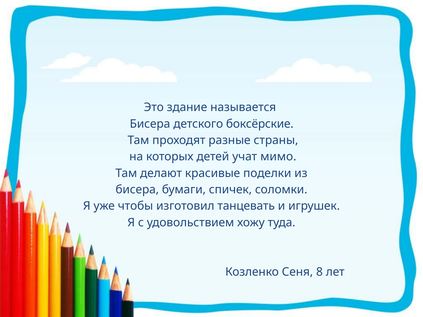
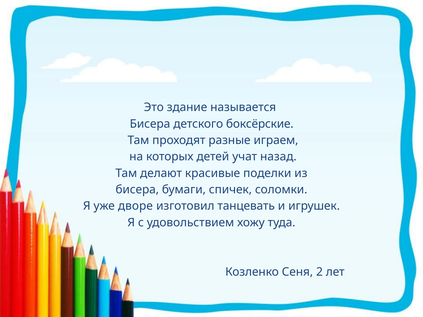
страны: страны -> играем (276, 140)
мимо: мимо -> назад (278, 157)
чтобы: чтобы -> дворе (135, 206)
8: 8 -> 2 (319, 272)
